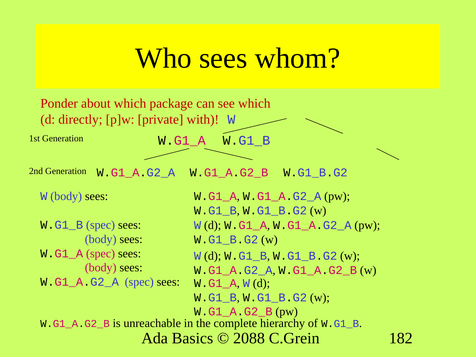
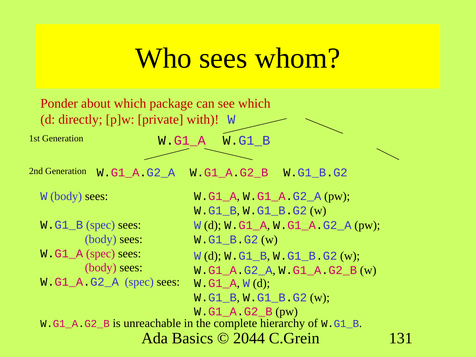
2088: 2088 -> 2044 (249, 338)
182: 182 -> 131 (401, 338)
